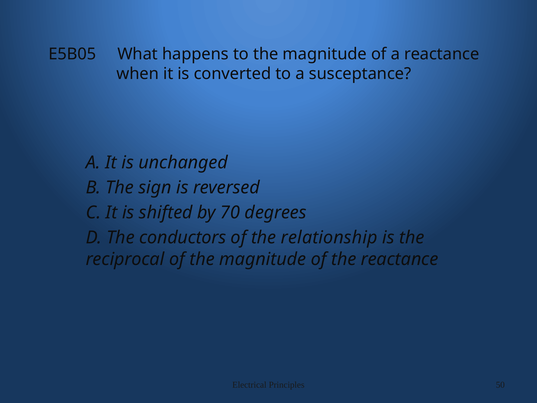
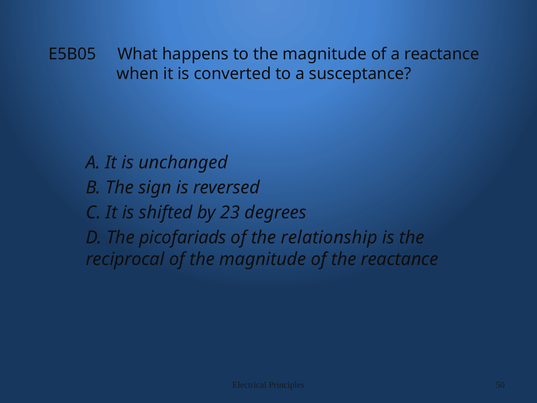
70: 70 -> 23 (230, 212)
conductors: conductors -> picofariads (183, 238)
